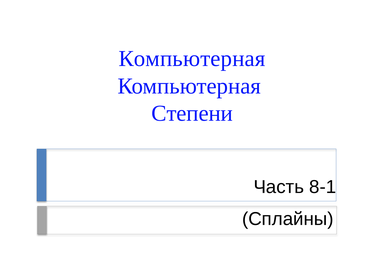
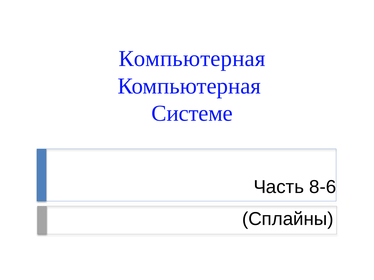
Степени: Степени -> Системе (192, 114)
8-1: 8-1 -> 8-6 (323, 187)
